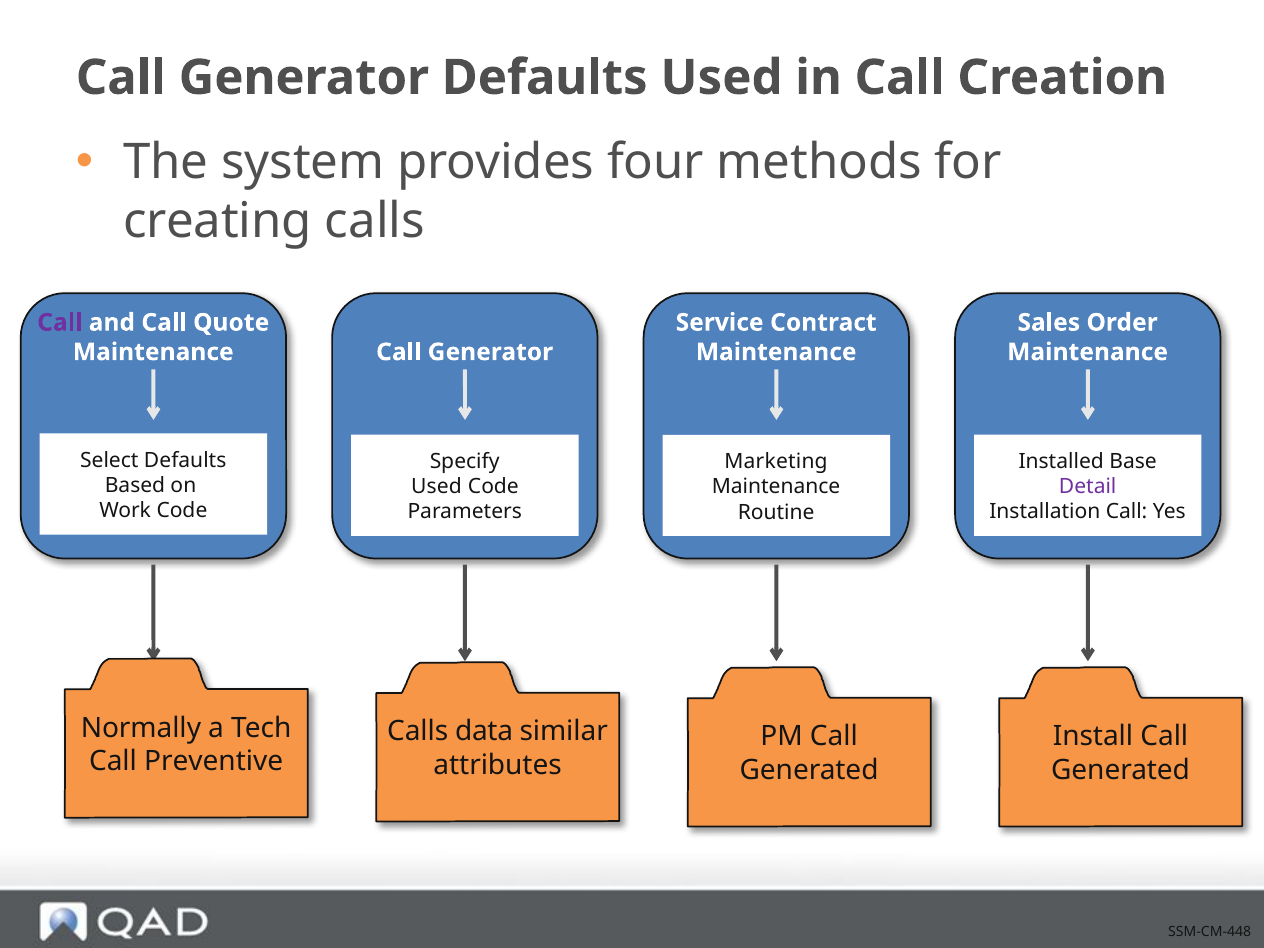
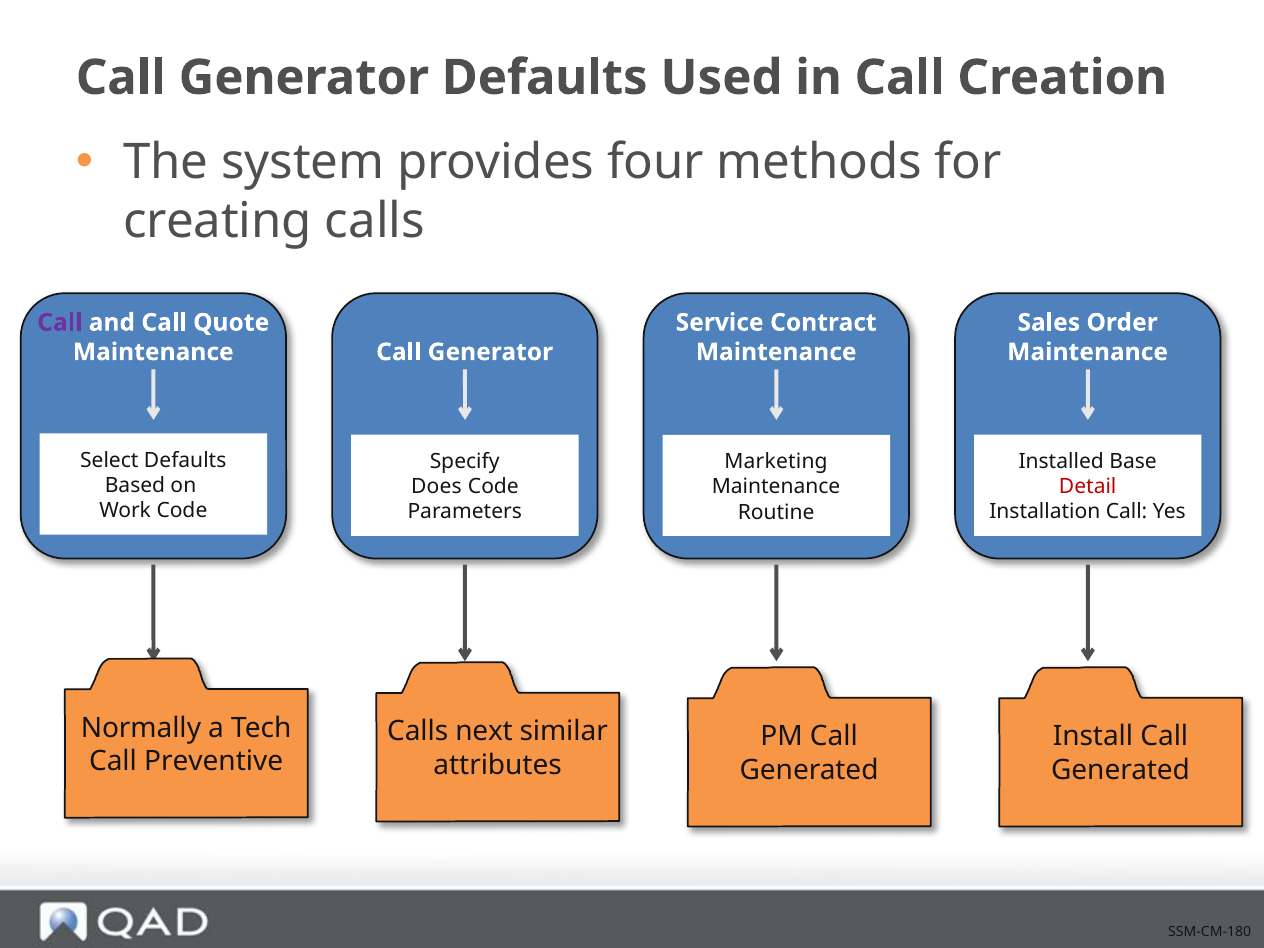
Used: Used -> Does (436, 487)
Detail colour: purple -> red (1088, 487)
data: data -> next (484, 732)
SSM-CM-448: SSM-CM-448 -> SSM-CM-180 (1210, 932)
